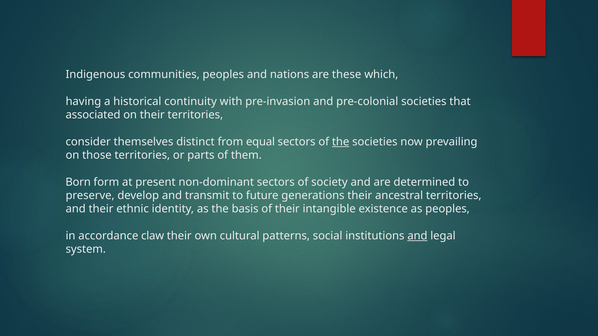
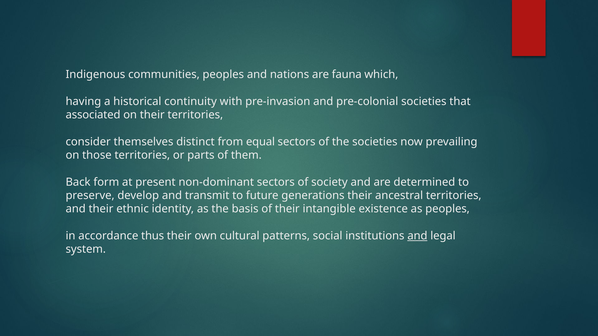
these: these -> fauna (347, 75)
the underline: present -> none (341, 142)
Born: Born -> Back (78, 182)
claw: claw -> thus (153, 236)
